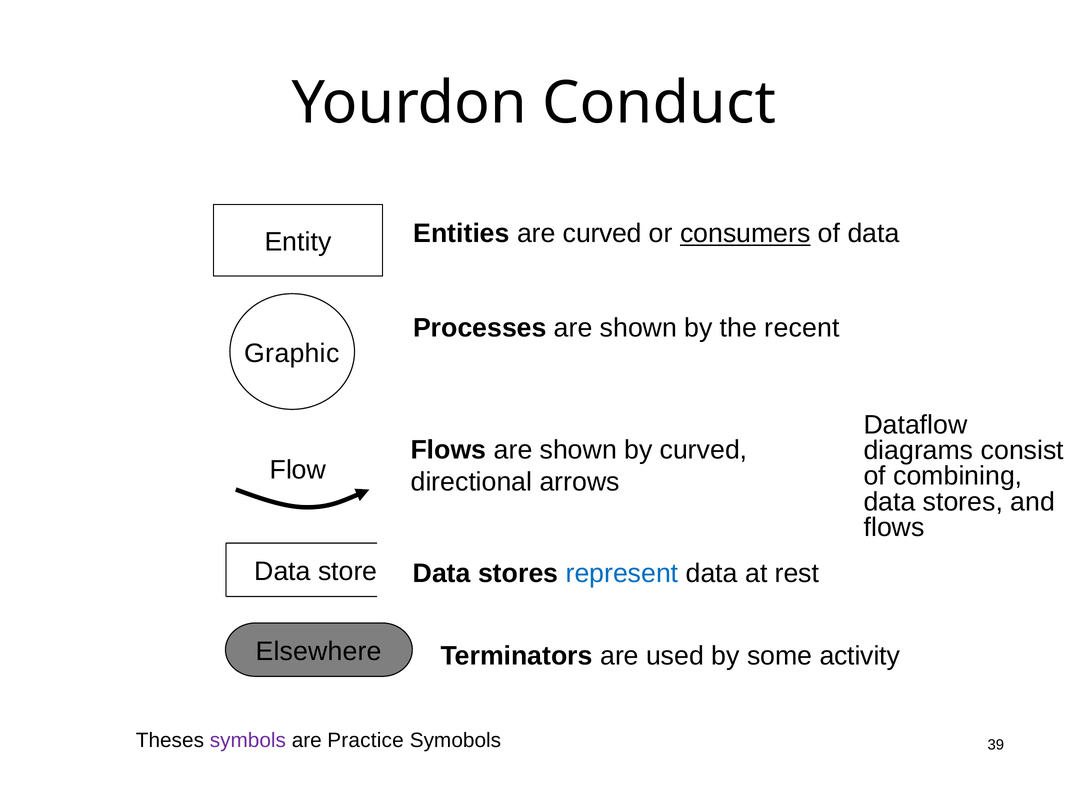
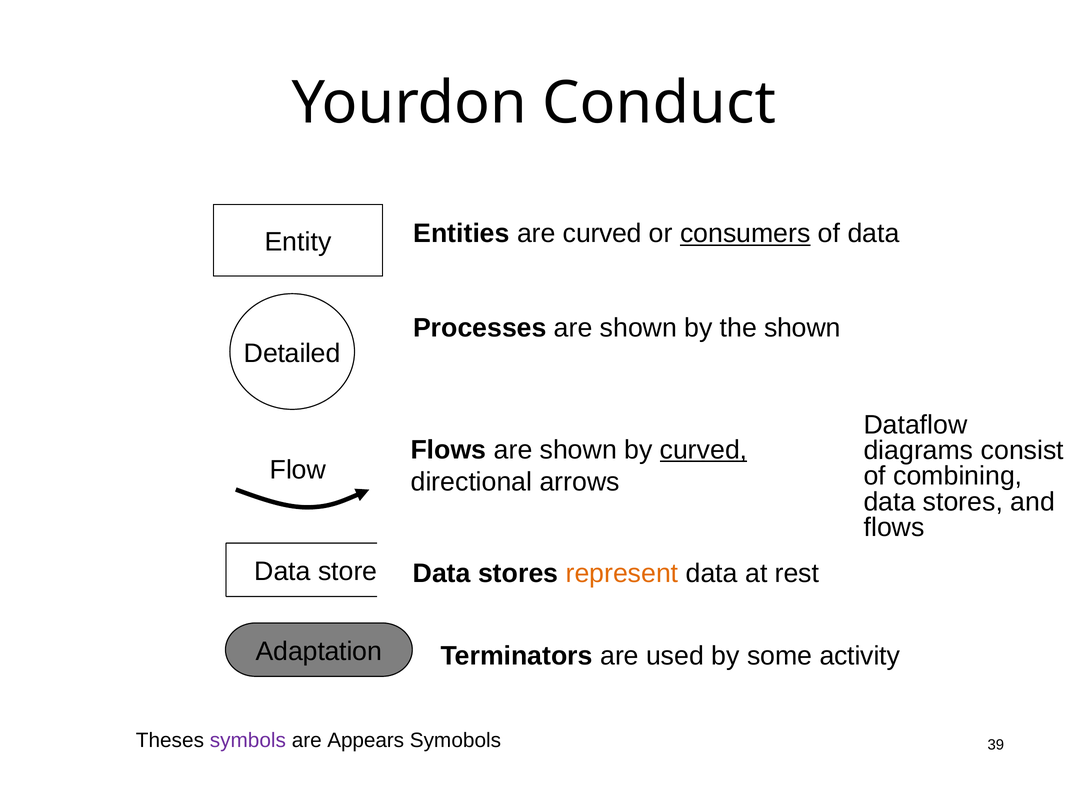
the recent: recent -> shown (802, 328)
Graphic: Graphic -> Detailed (292, 353)
curved underline: none -> present (704, 450)
represent colour: blue -> orange (622, 573)
Elsewhere: Elsewhere -> Adaptation (319, 651)
Practice: Practice -> Appears (366, 741)
